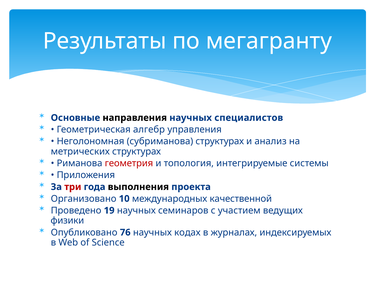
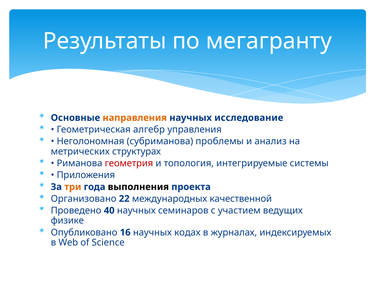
направления colour: black -> orange (135, 118)
специалистов: специалистов -> исследование (249, 118)
субриманова структурах: структурах -> проблемы (220, 142)
три colour: red -> orange (73, 187)
10: 10 -> 22 (124, 199)
19: 19 -> 40 (109, 211)
физики: физики -> физике (67, 221)
76: 76 -> 16 (125, 233)
